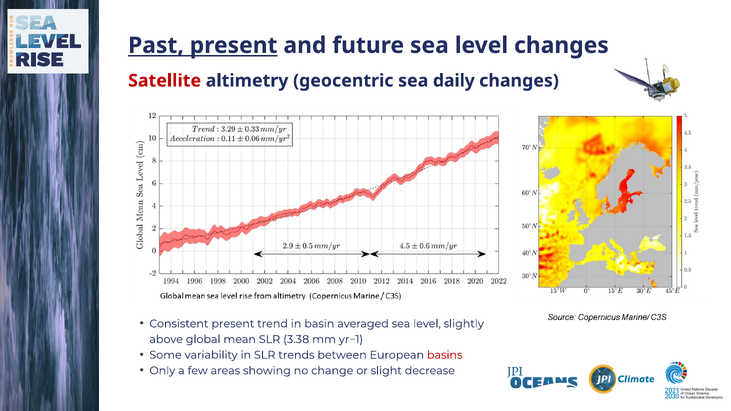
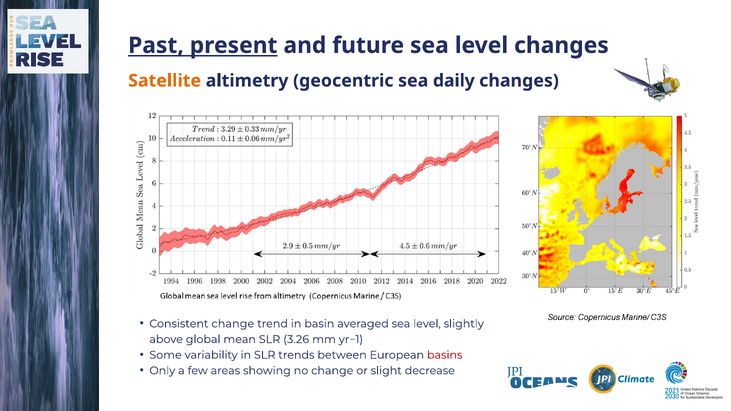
Satellite colour: red -> orange (165, 81)
Consistent present: present -> change (233, 324)
3.38: 3.38 -> 3.26 (296, 339)
